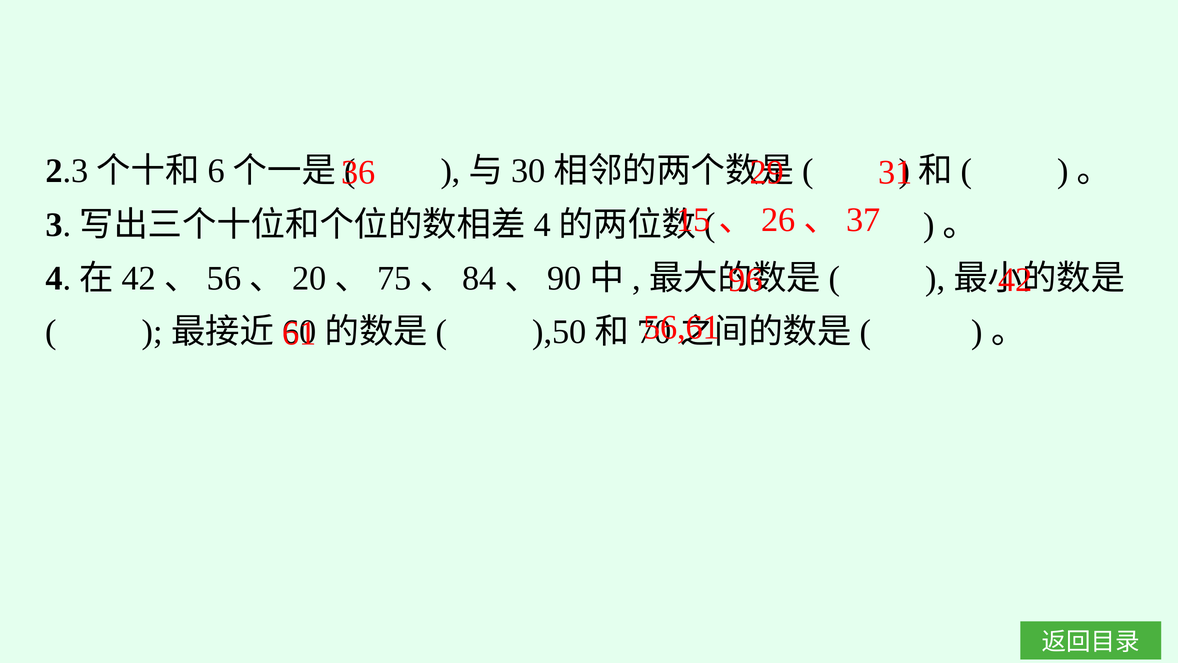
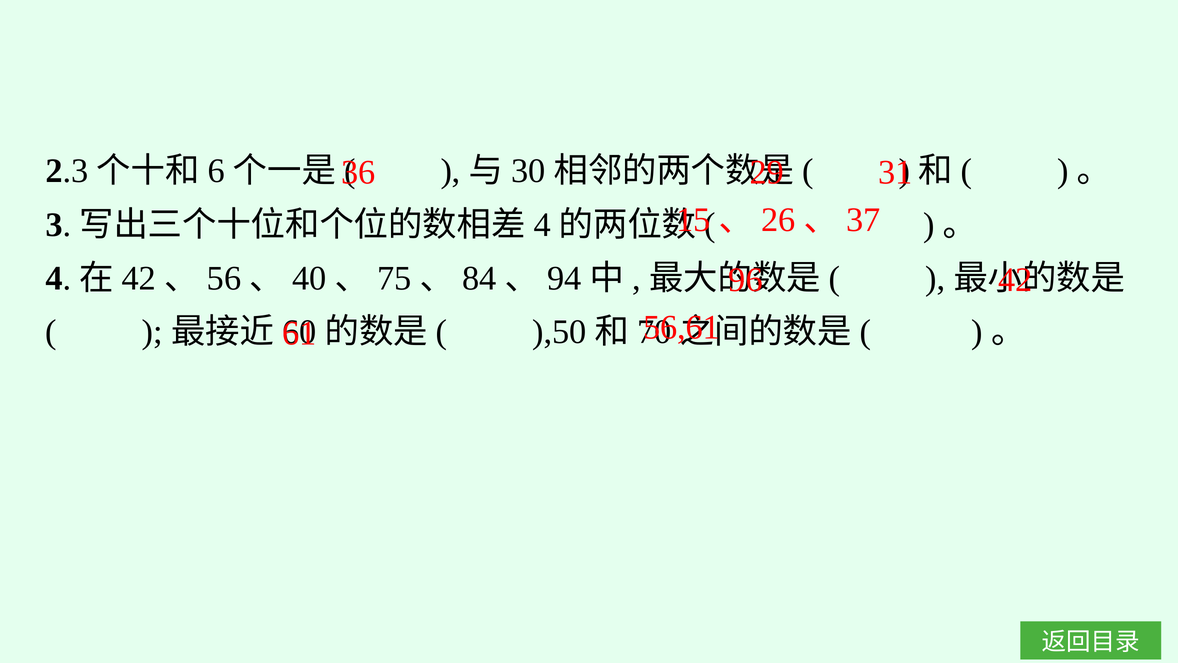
20: 20 -> 40 (309, 278)
90: 90 -> 94 (564, 278)
